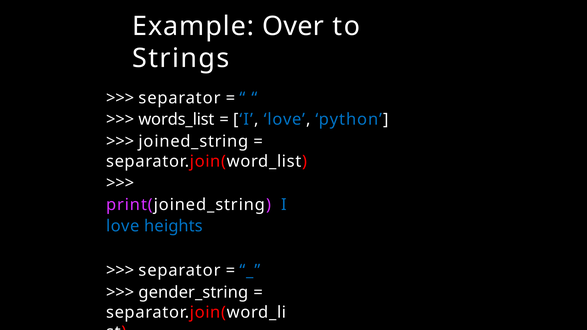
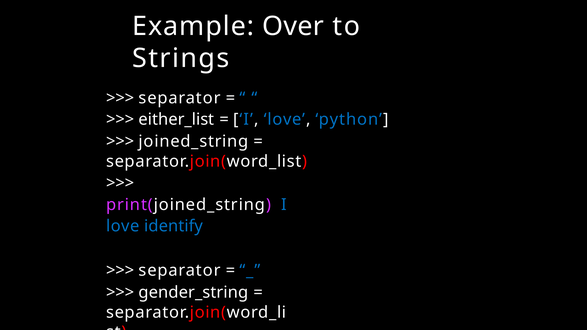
words_list: words_list -> either_list (176, 119)
heights: heights -> identify (174, 226)
